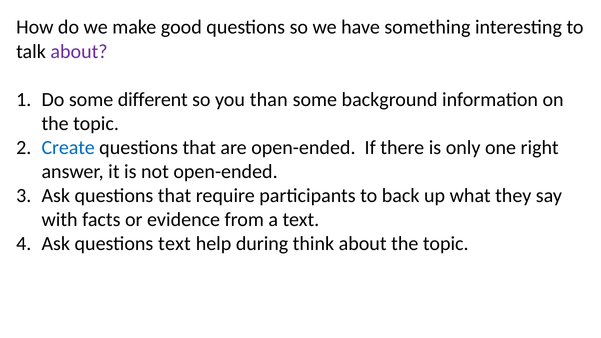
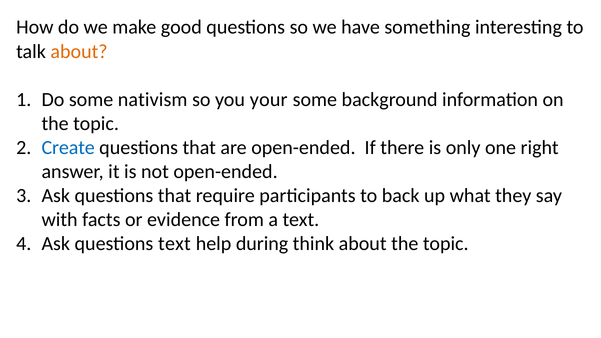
about colour: purple -> orange (79, 51)
different: different -> nativism (153, 99)
than: than -> your (269, 99)
